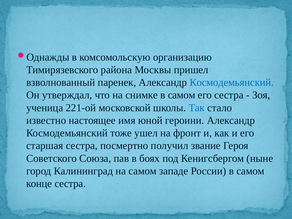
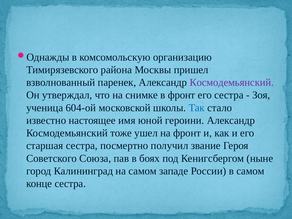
Космодемьянский colour: blue -> purple (232, 82)
снимке в самом: самом -> фронт (182, 95)
221-ой: 221-ой -> 604-ой (81, 108)
